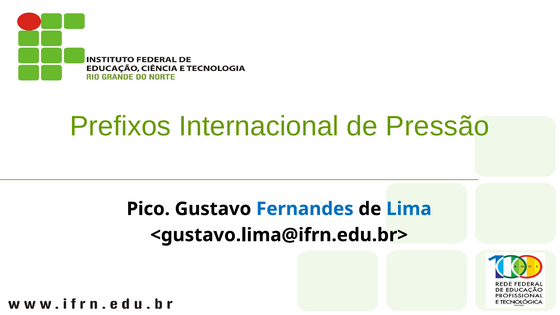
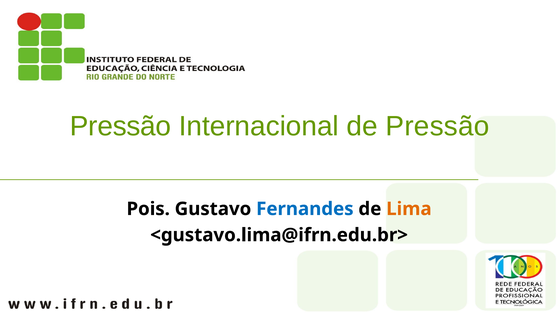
Prefixos: Prefixos -> Pressão (121, 126)
Pico: Pico -> Pois (148, 209)
Lima colour: blue -> orange (409, 209)
